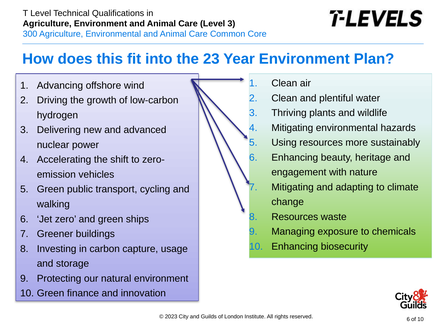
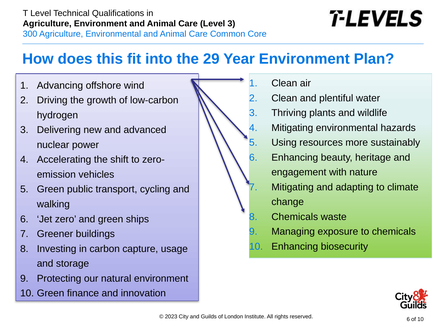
23: 23 -> 29 (211, 59)
Resources: Resources -> Chemicals (295, 217)
